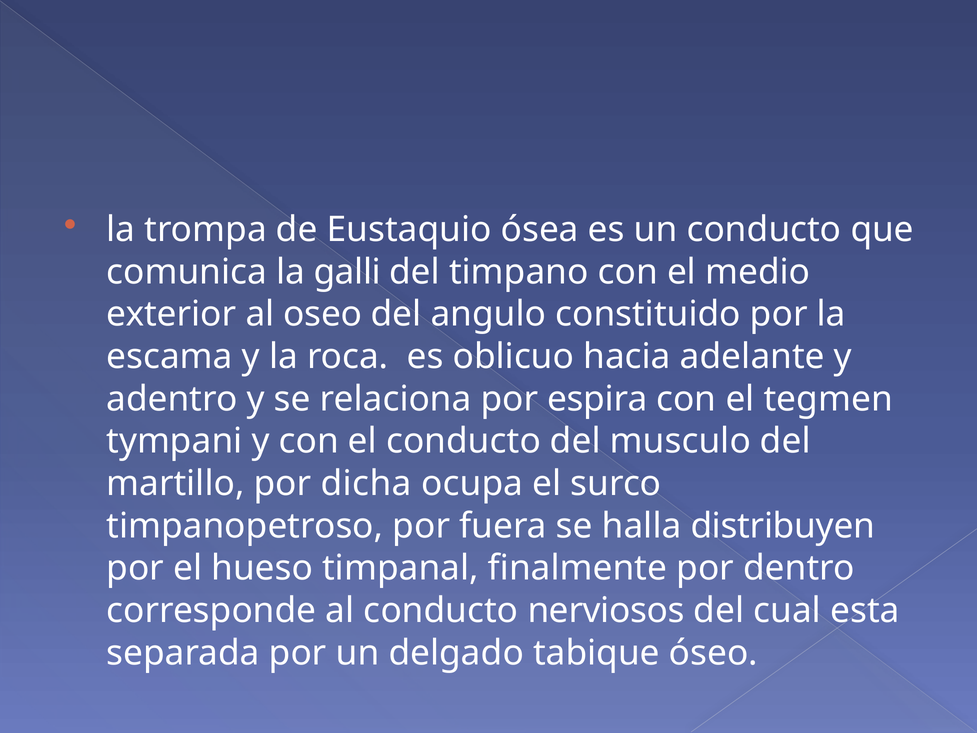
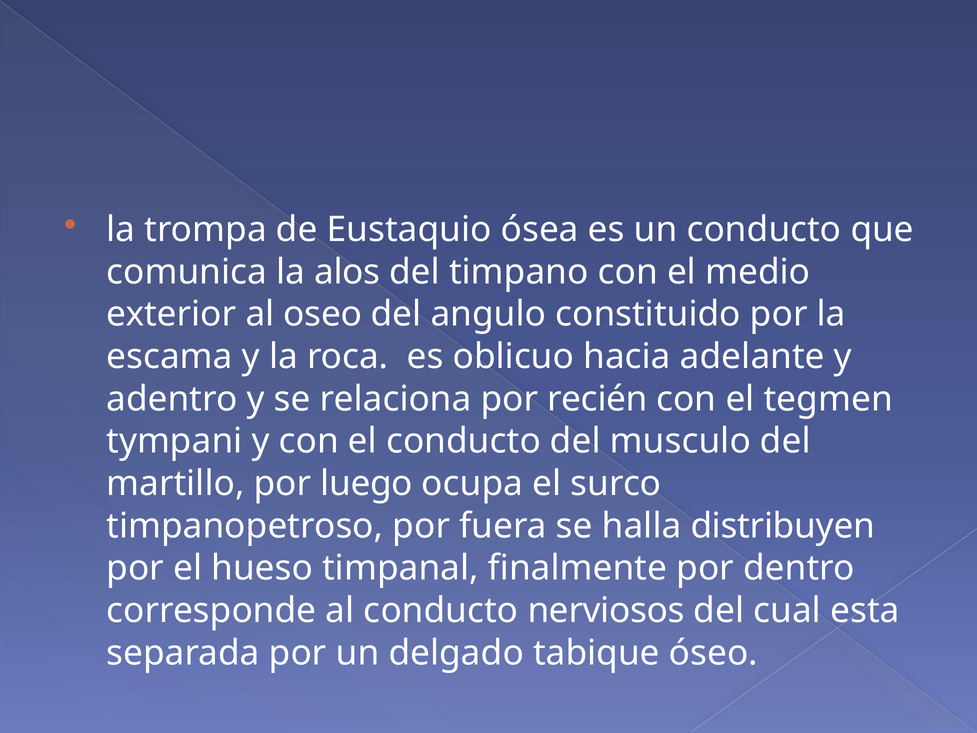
galli: galli -> alos (347, 272)
espira: espira -> recién (597, 399)
dicha: dicha -> luego (367, 483)
